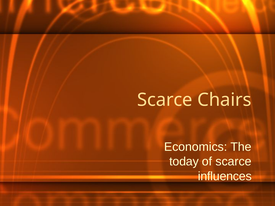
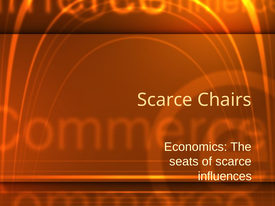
today: today -> seats (184, 162)
